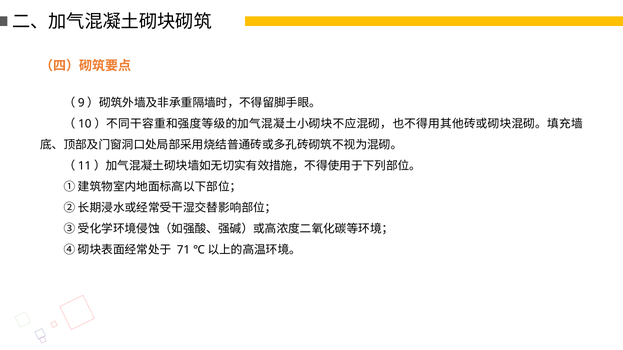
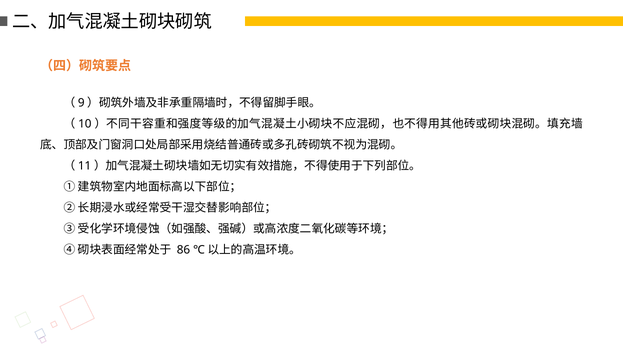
71: 71 -> 86 (183, 250)
